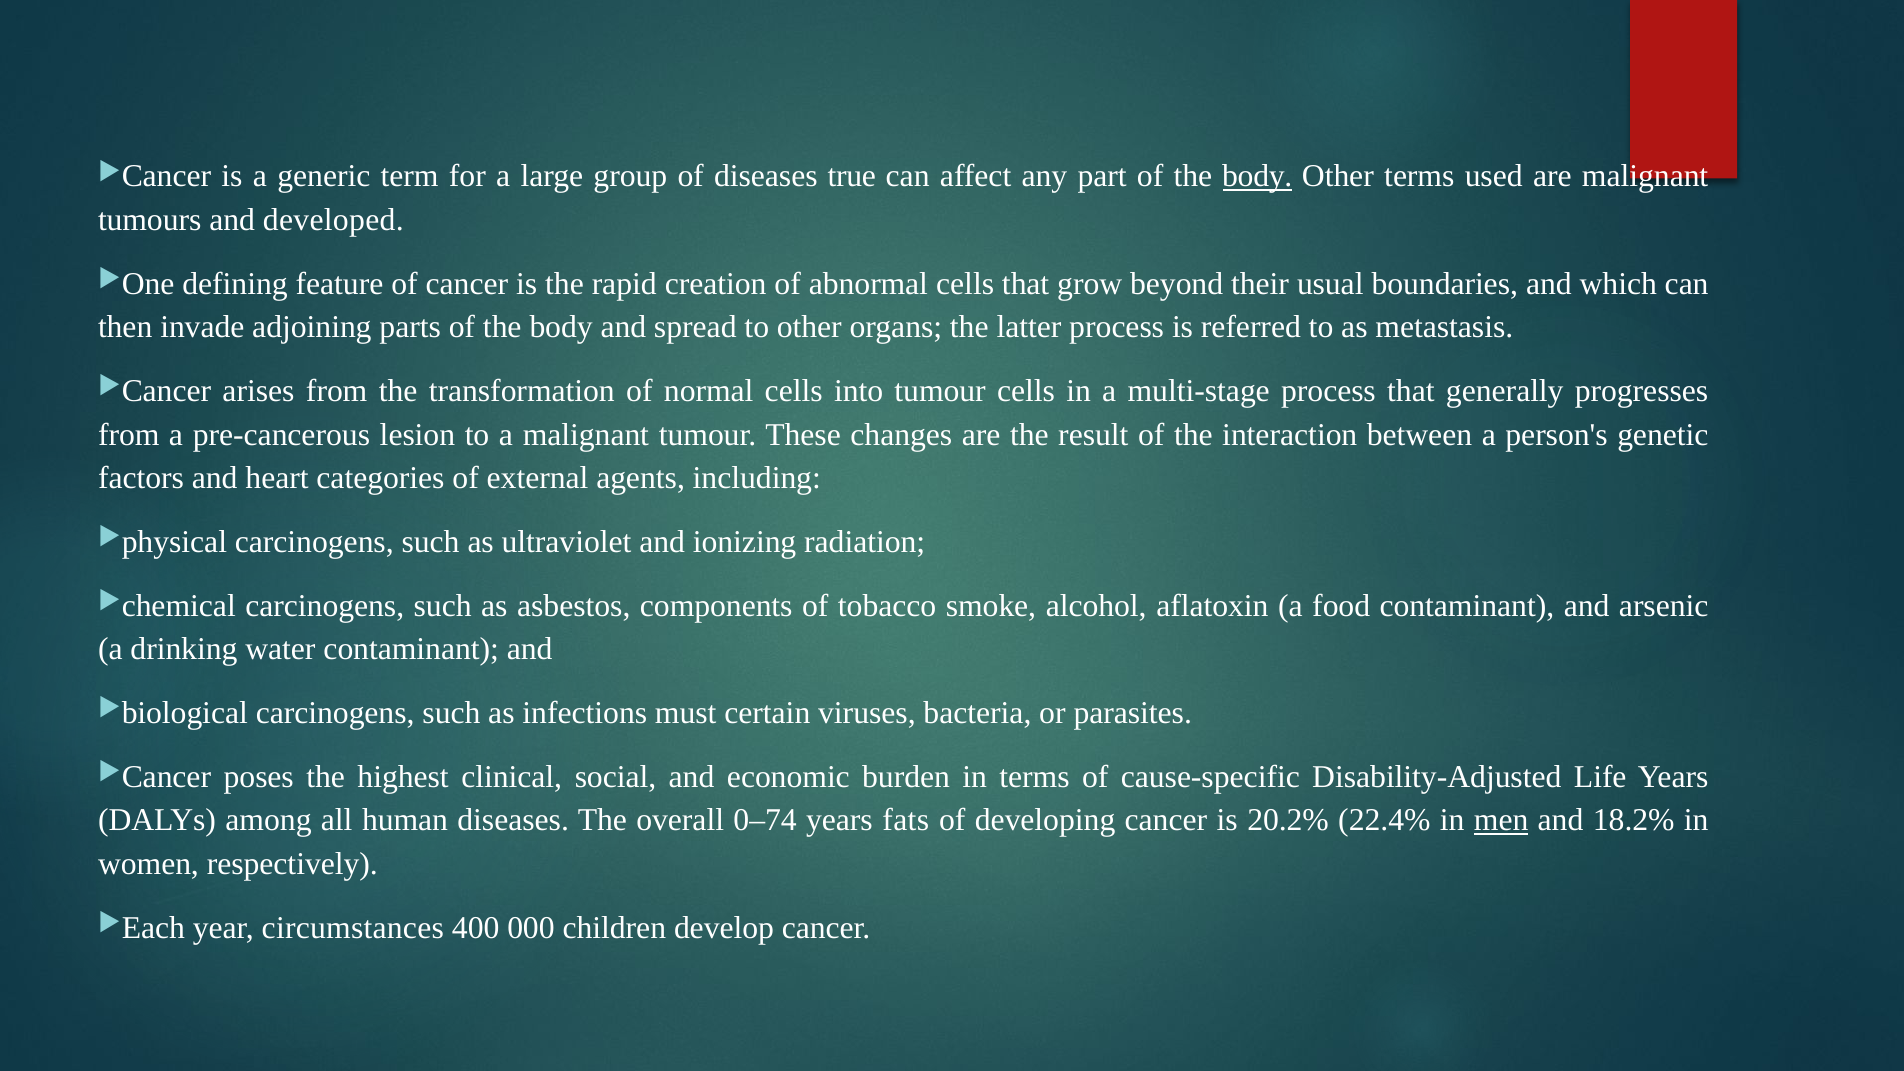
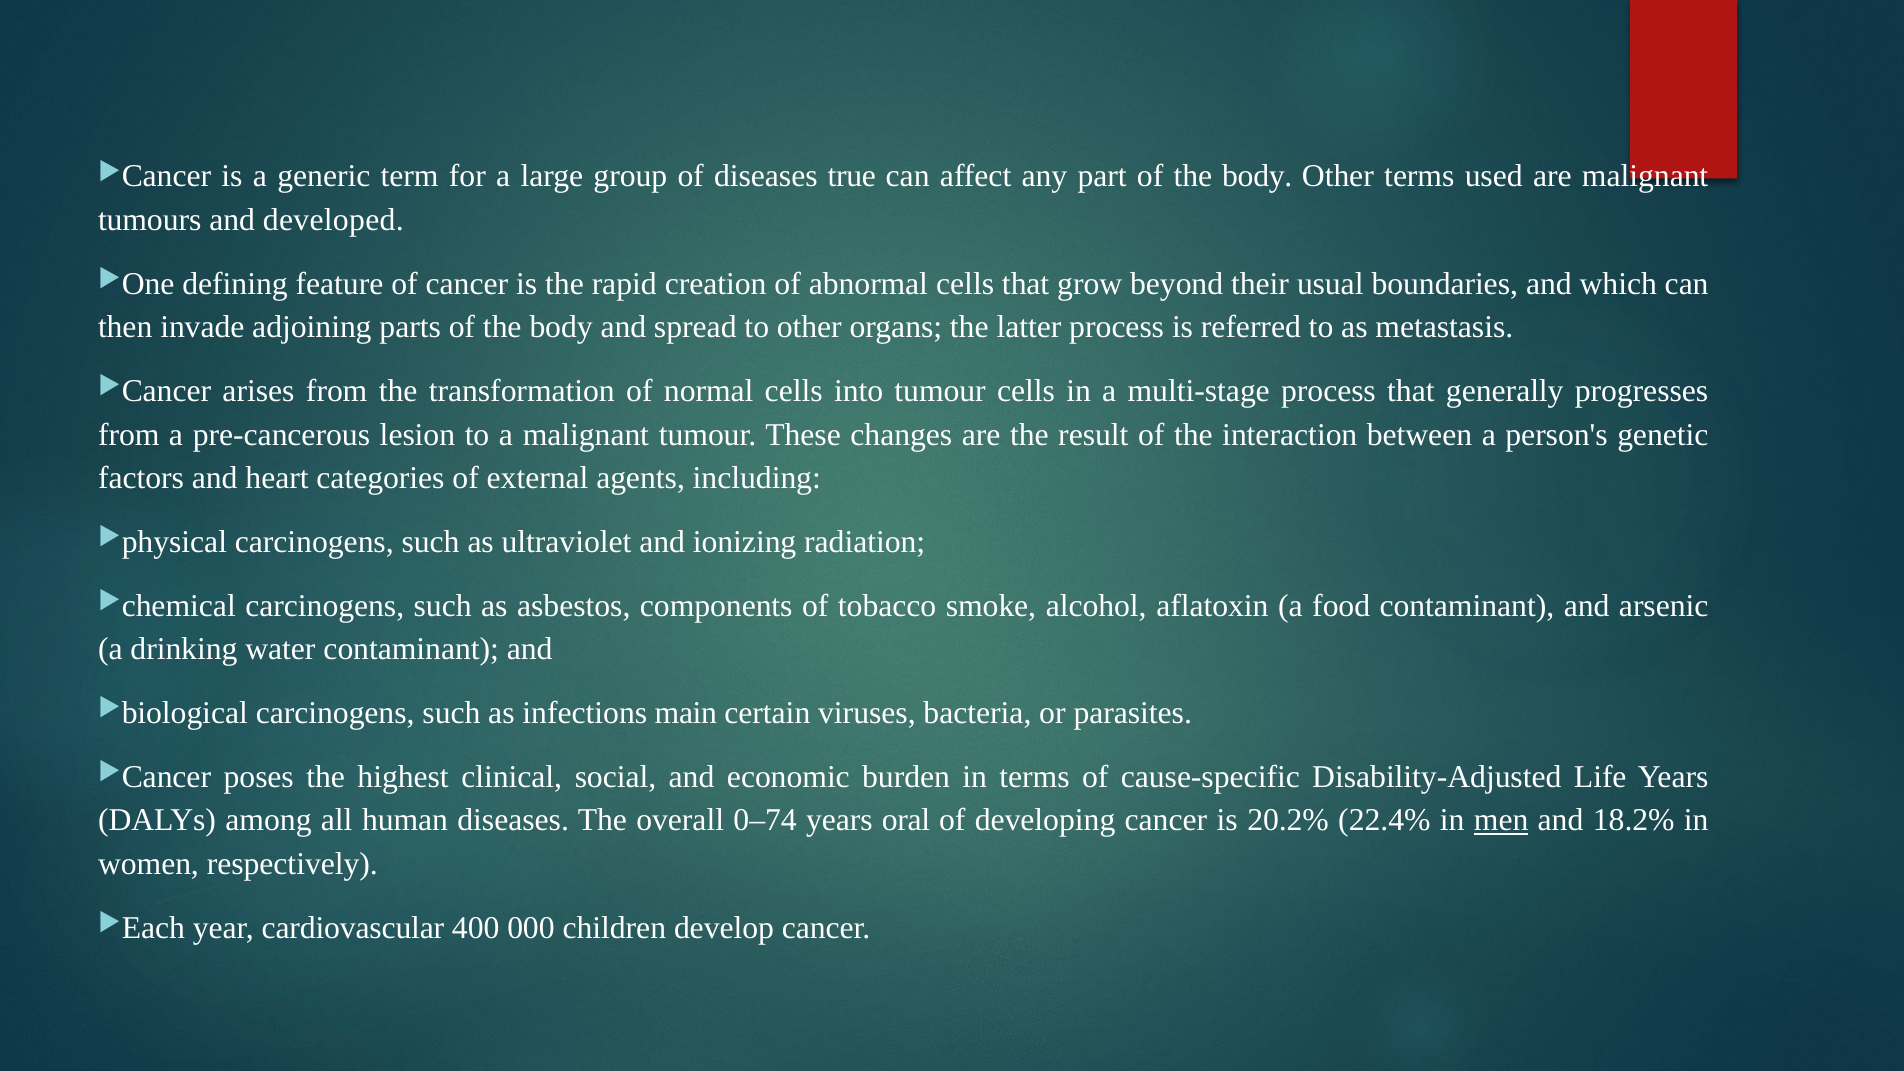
body underline: present -> none (1257, 176)
must: must -> main (686, 713)
fats: fats -> oral (906, 820)
circumstances: circumstances -> cardiovascular (353, 928)
